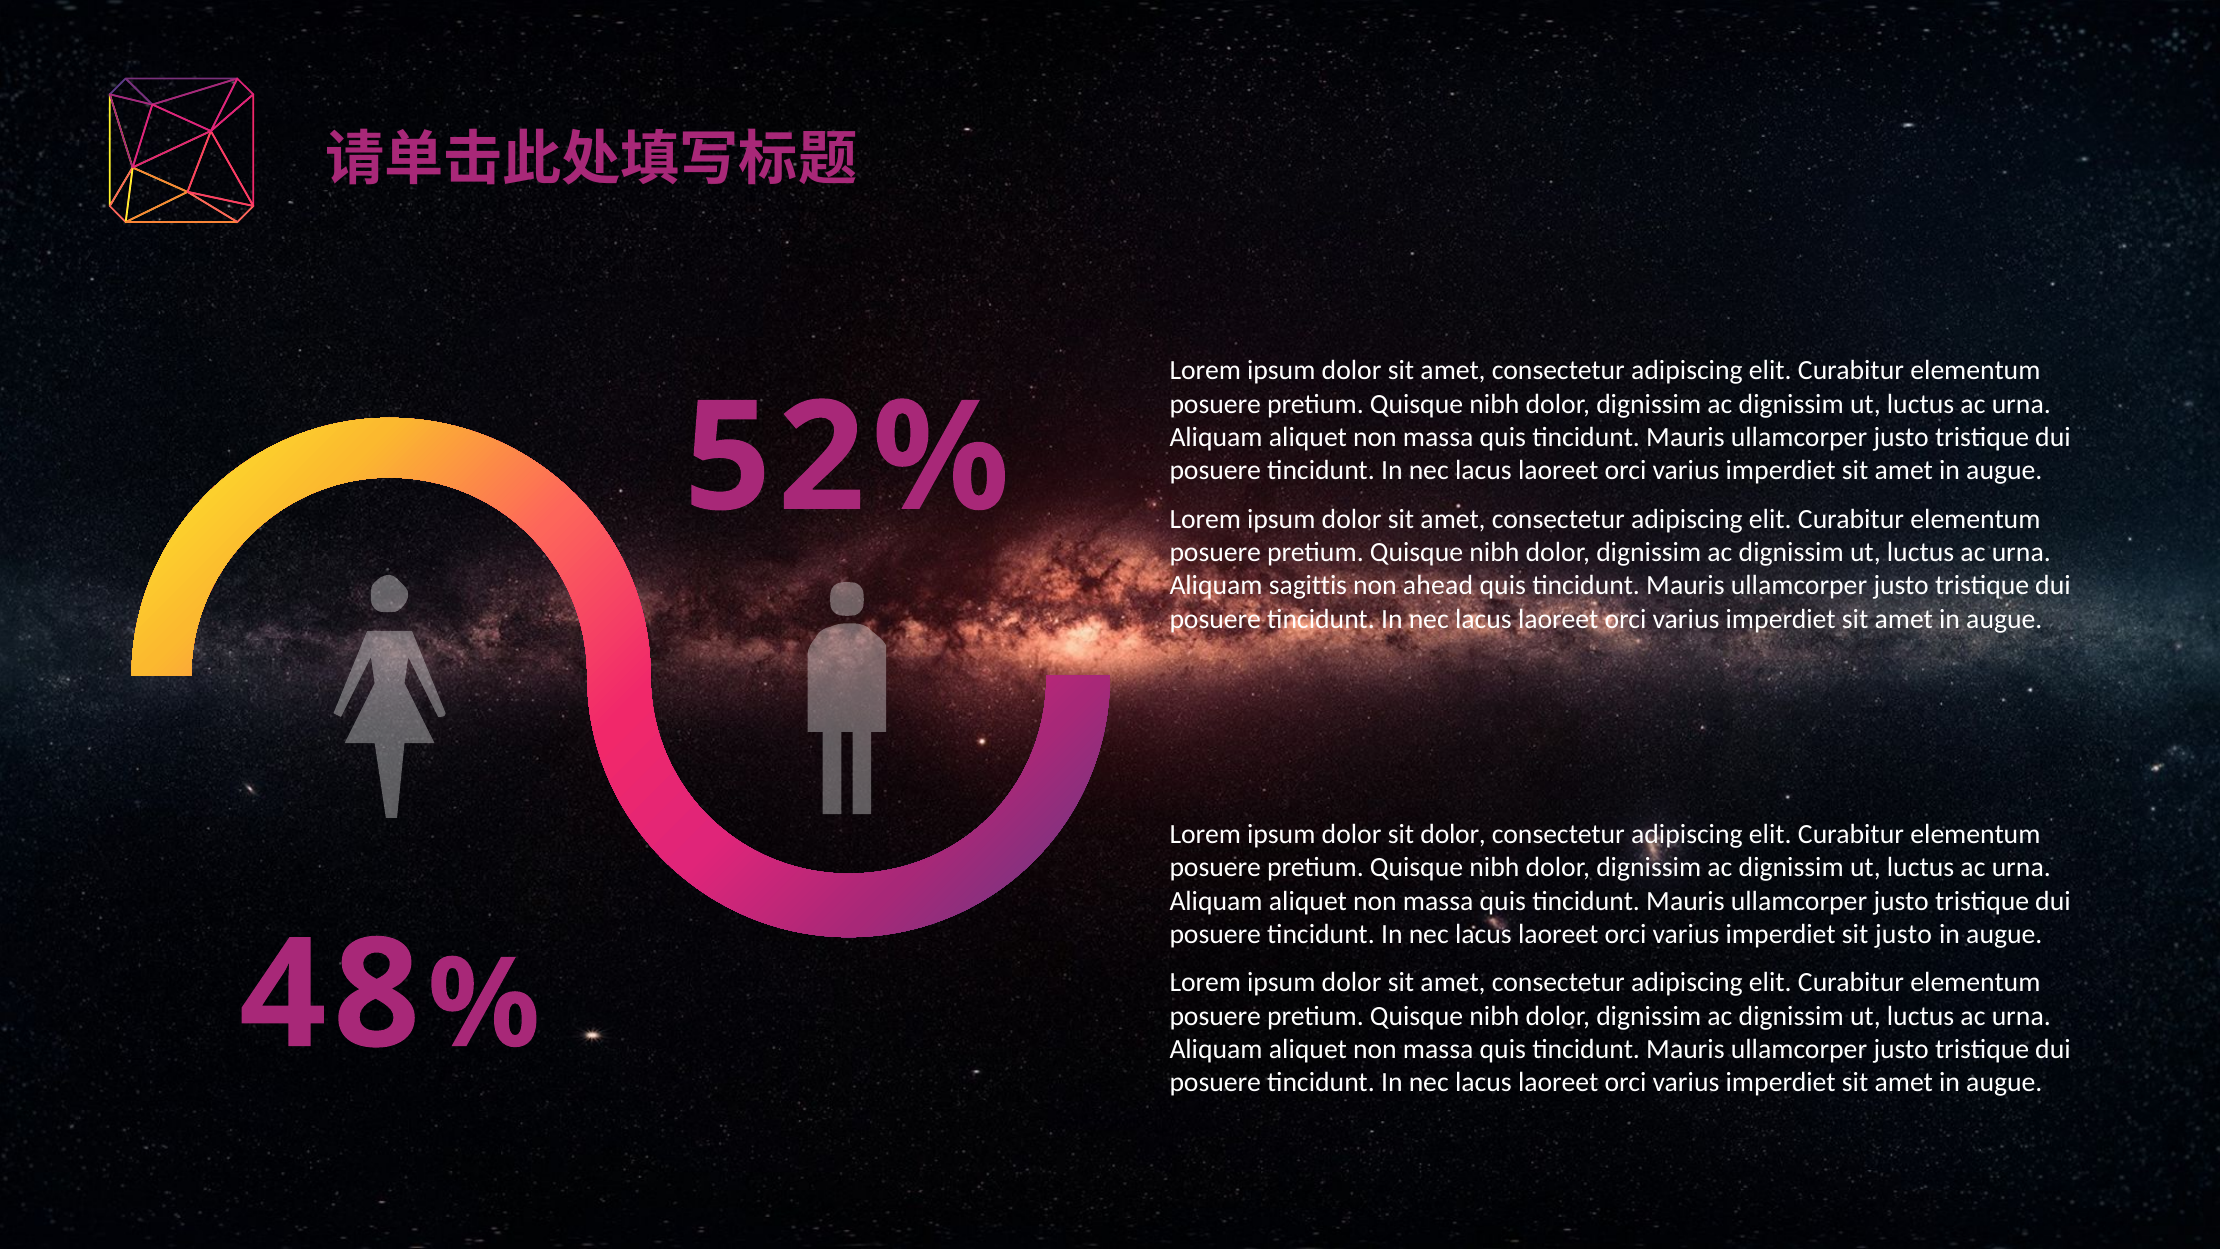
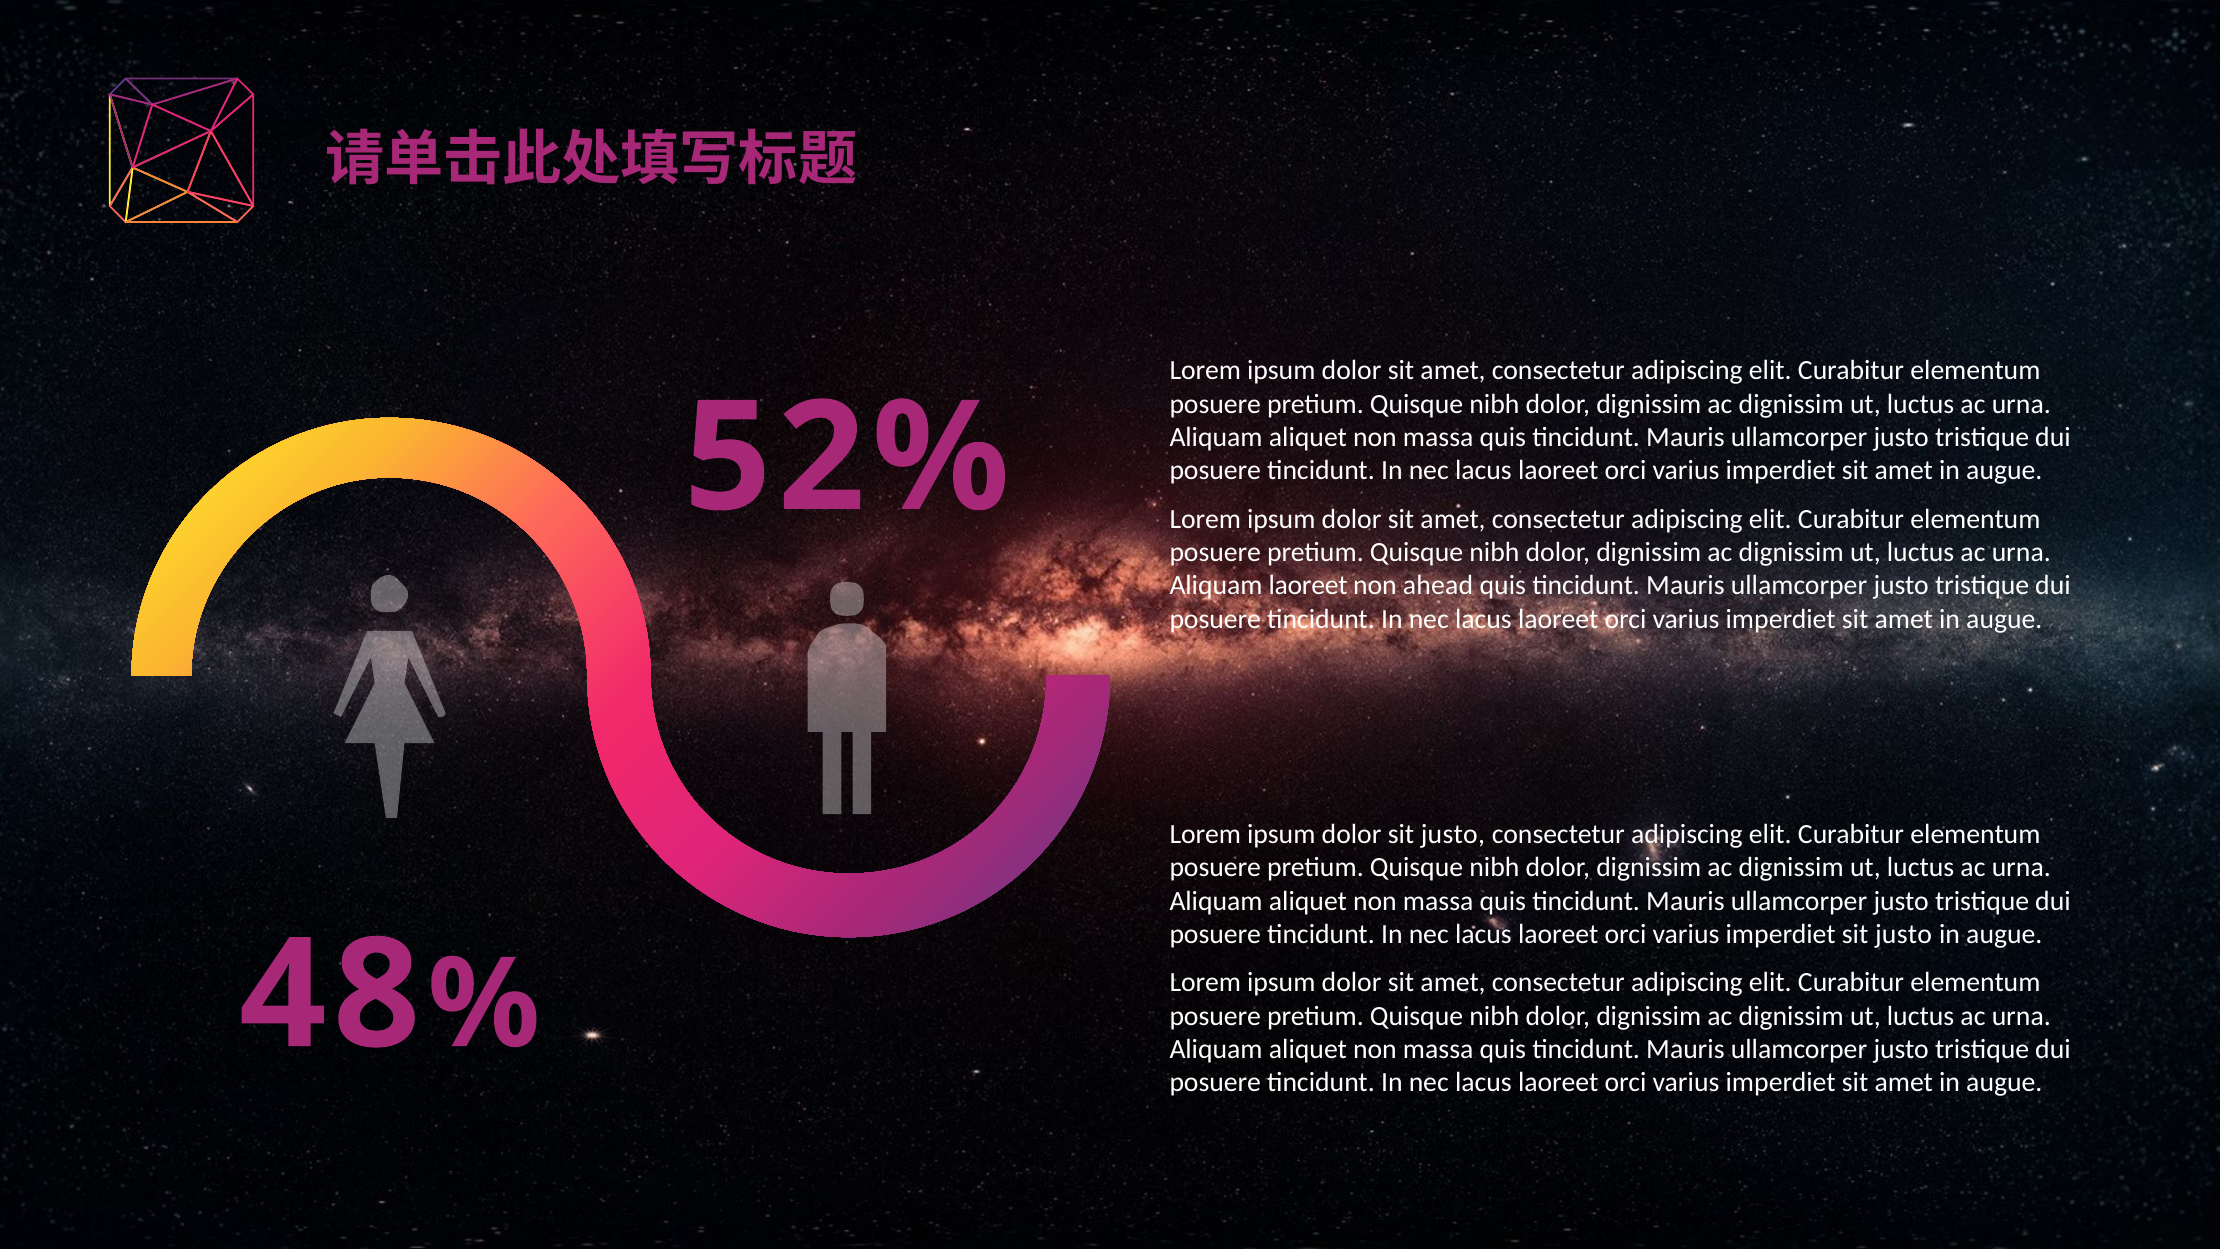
Aliquam sagittis: sagittis -> laoreet (1308, 585)
dolor sit dolor: dolor -> justo (1453, 834)
